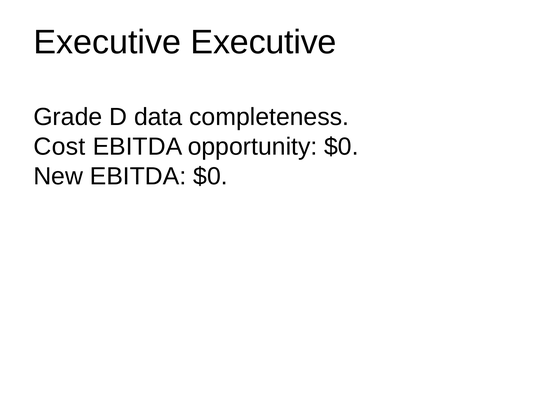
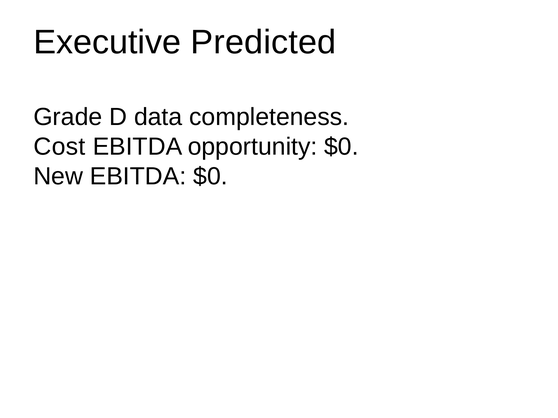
Executive Executive: Executive -> Predicted (263, 42)
